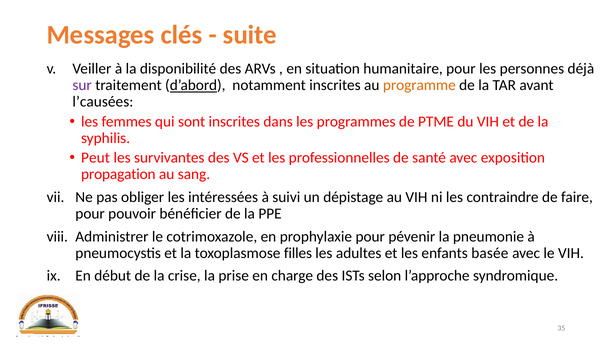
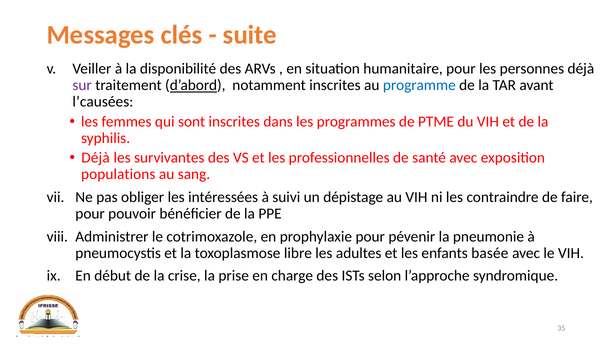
programme colour: orange -> blue (419, 85)
Peut: Peut -> Déjà (95, 158)
propagation: propagation -> populations (118, 174)
filles: filles -> libre (298, 253)
